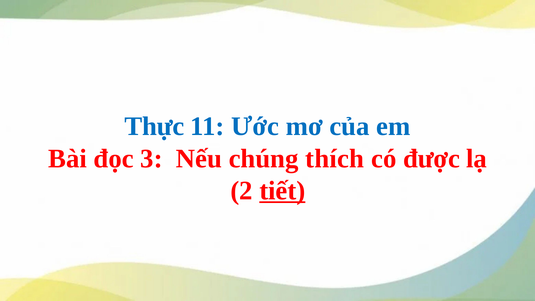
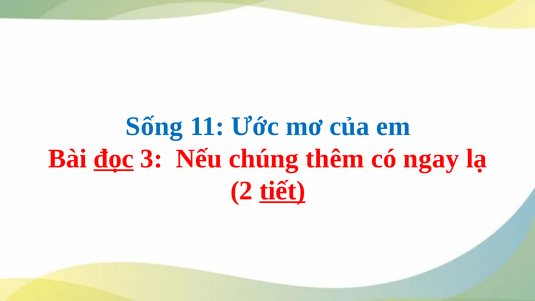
Thực: Thực -> Sống (154, 126)
đọc underline: none -> present (114, 159)
thích: thích -> thêm (335, 159)
được: được -> ngay (431, 159)
